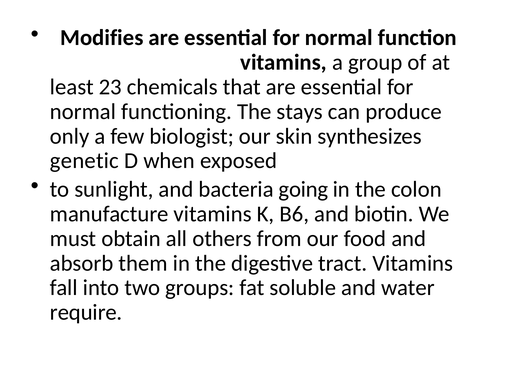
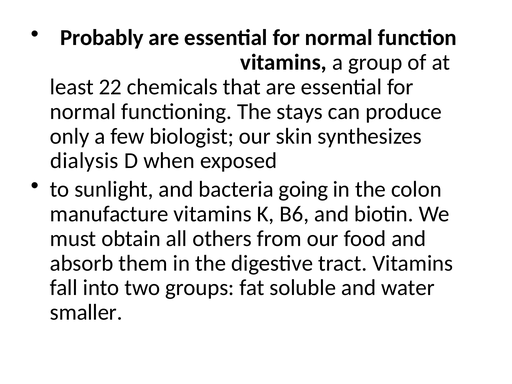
Modifies: Modifies -> Probably (102, 38)
23: 23 -> 22 (110, 87)
genetic: genetic -> dialysis (84, 161)
require: require -> smaller (86, 312)
